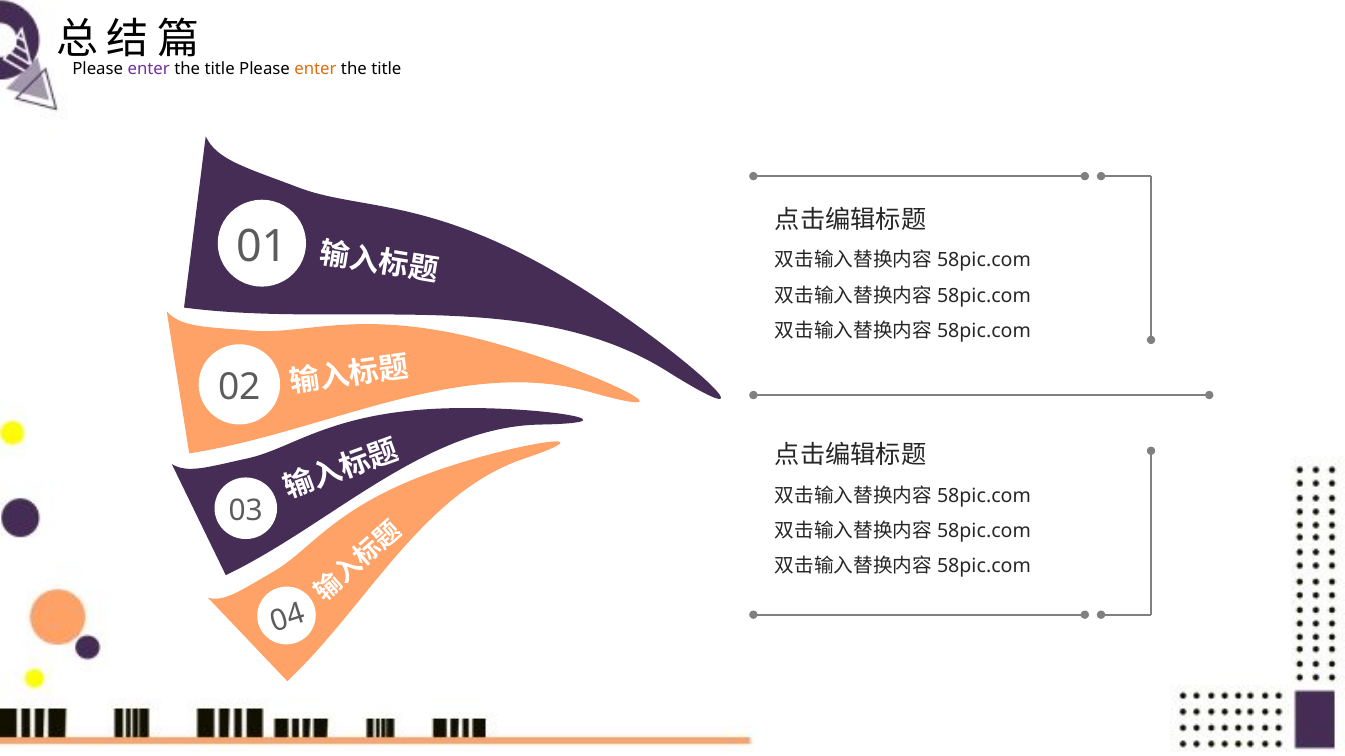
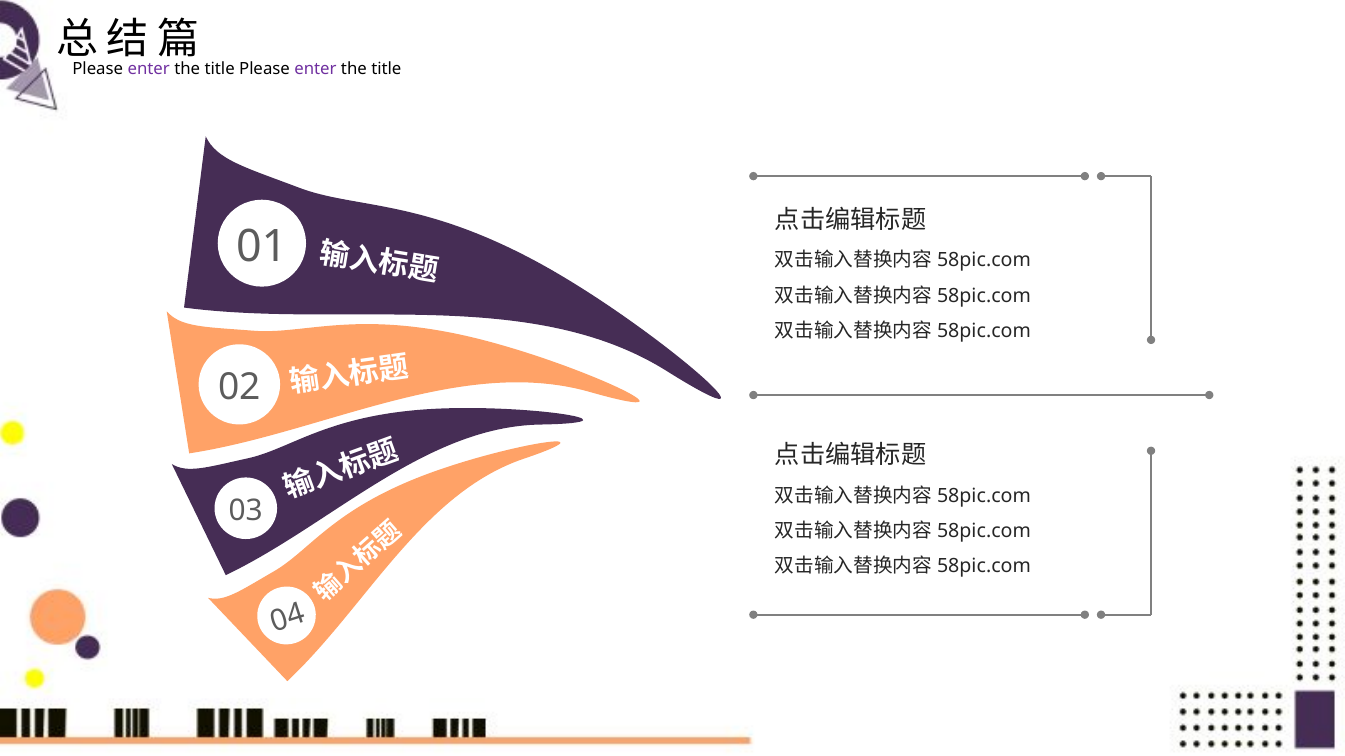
enter colour: orange -> purple (315, 69)
